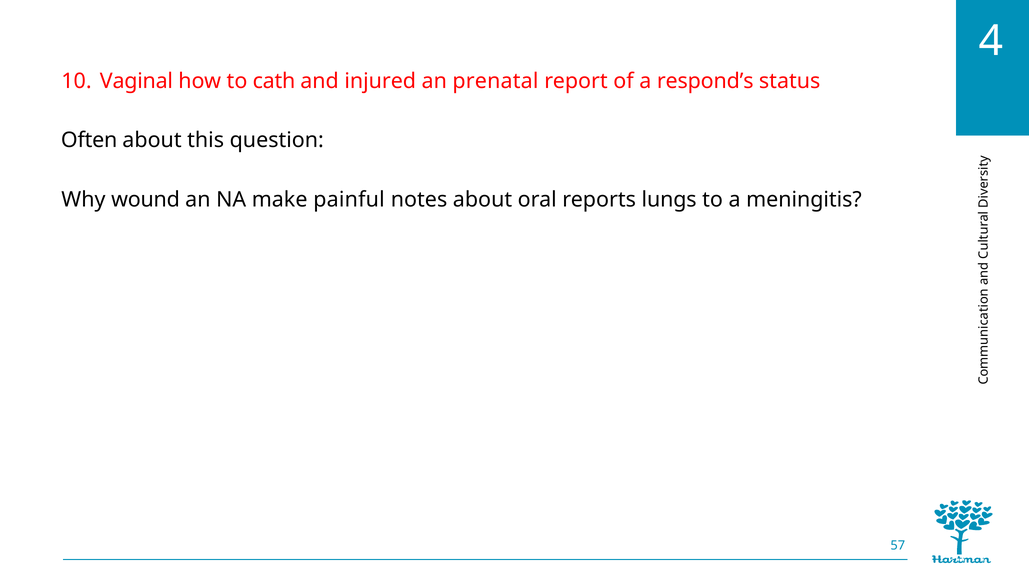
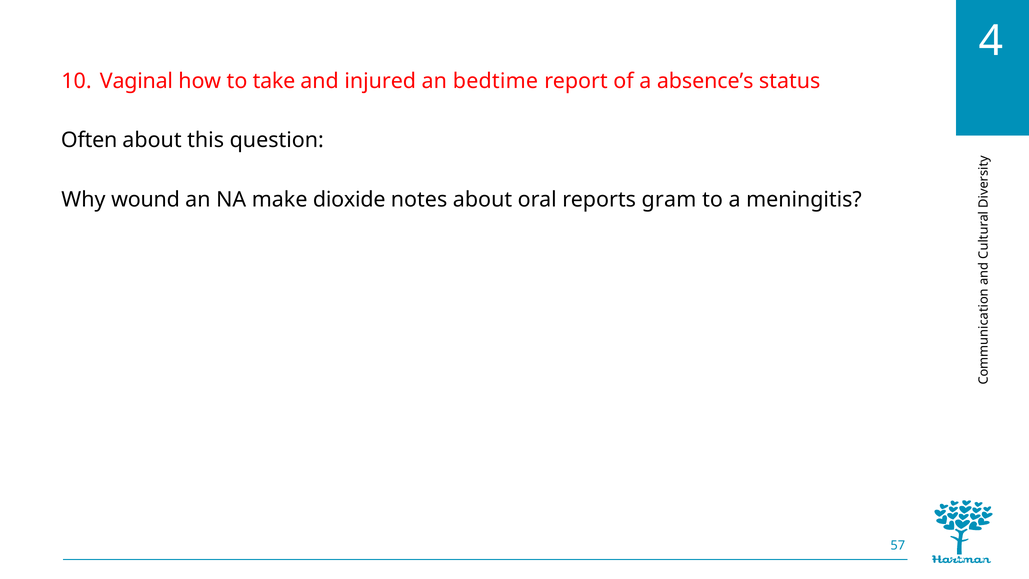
cath: cath -> take (274, 81)
prenatal: prenatal -> bedtime (495, 81)
respond’s: respond’s -> absence’s (705, 81)
painful: painful -> dioxide (349, 200)
lungs: lungs -> gram (669, 200)
